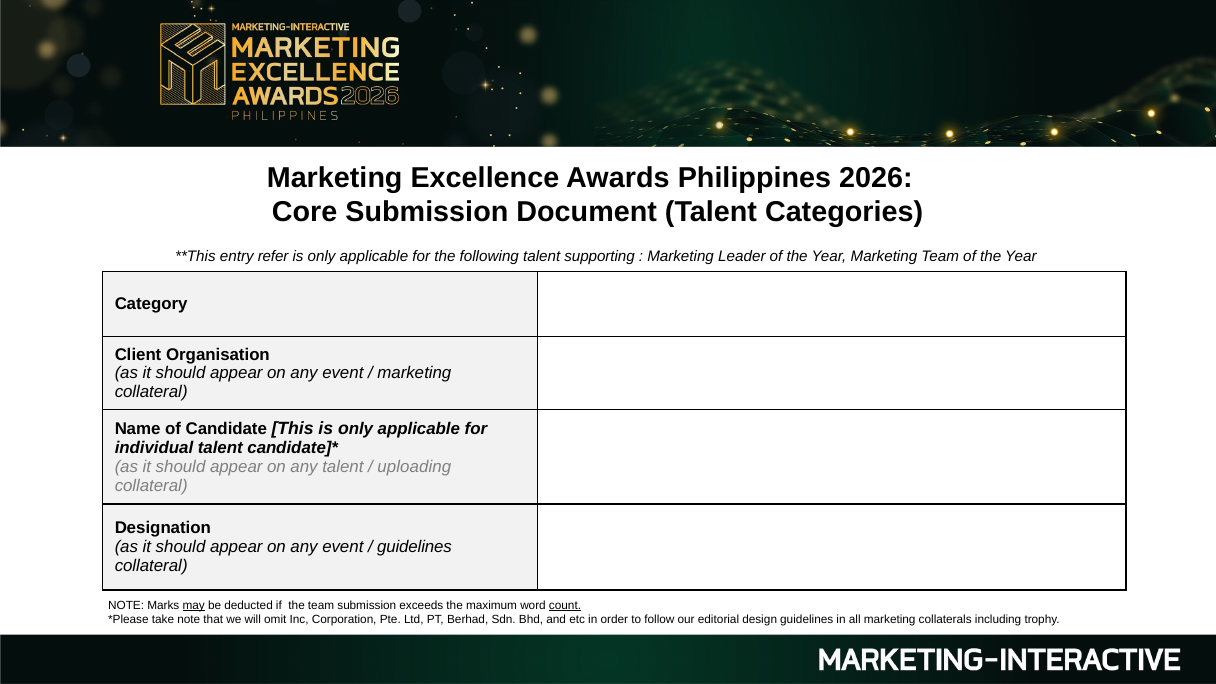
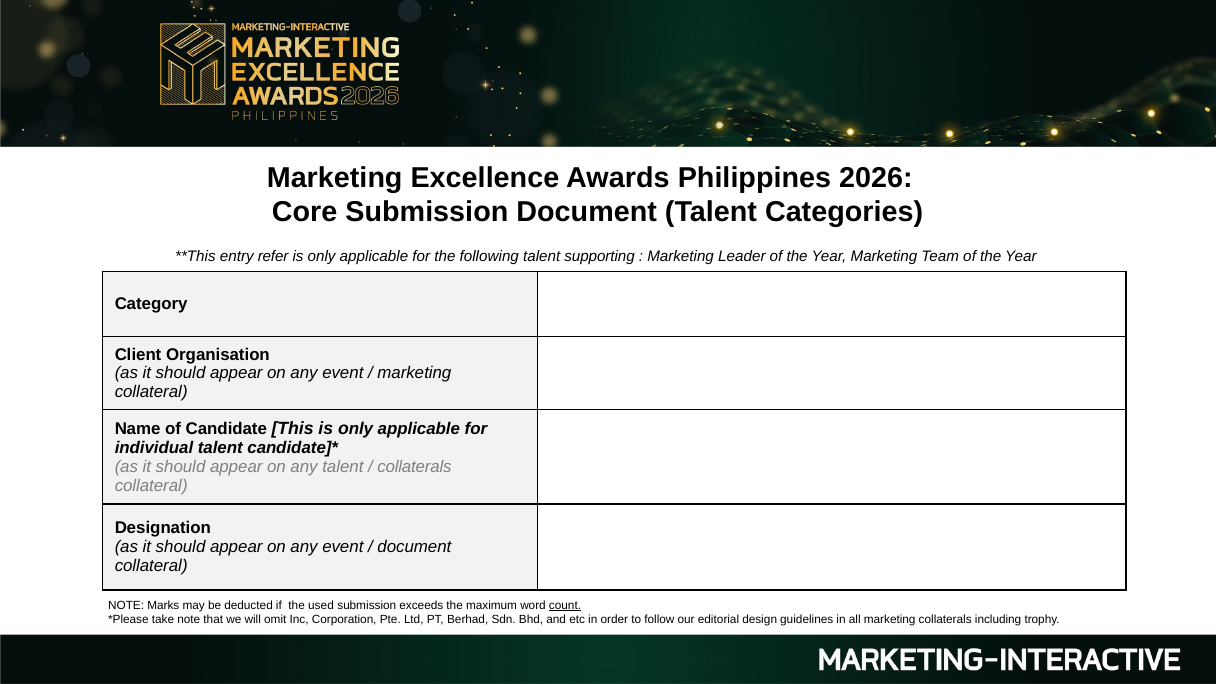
uploading: uploading -> collaterals (414, 467)
guidelines: guidelines -> document (414, 547)
may underline: present -> none (194, 605)
the team: team -> used (321, 605)
